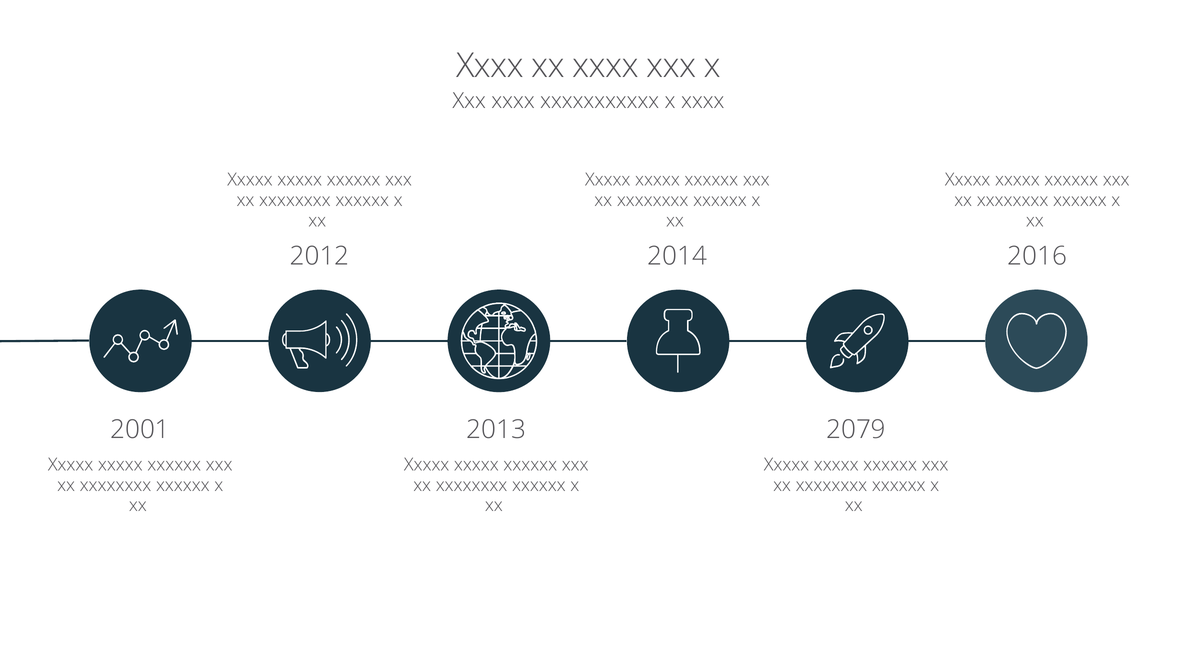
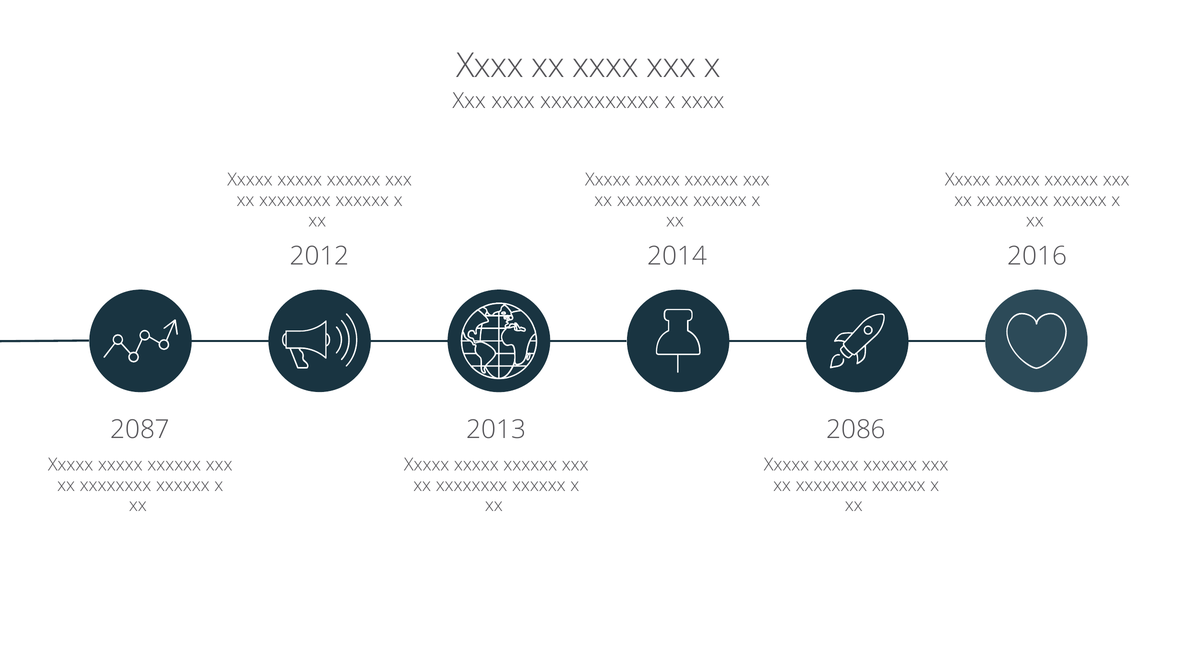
2001: 2001 -> 2087 (140, 430)
2079: 2079 -> 2086 (856, 430)
